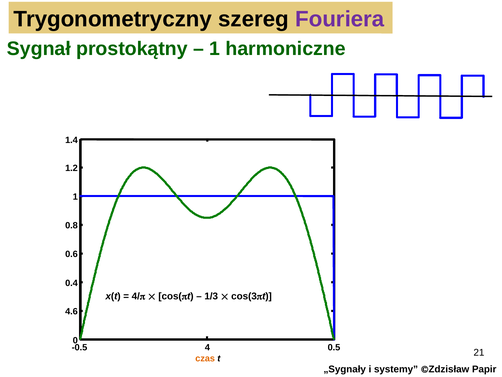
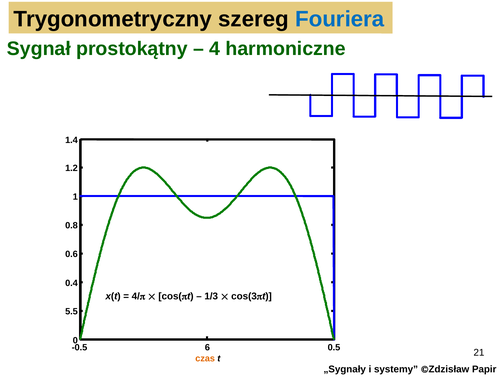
Fouriera colour: purple -> blue (340, 19)
1: 1 -> 4 (215, 49)
4.6: 4.6 -> 5.5 (71, 311)
4: 4 -> 6 (207, 347)
